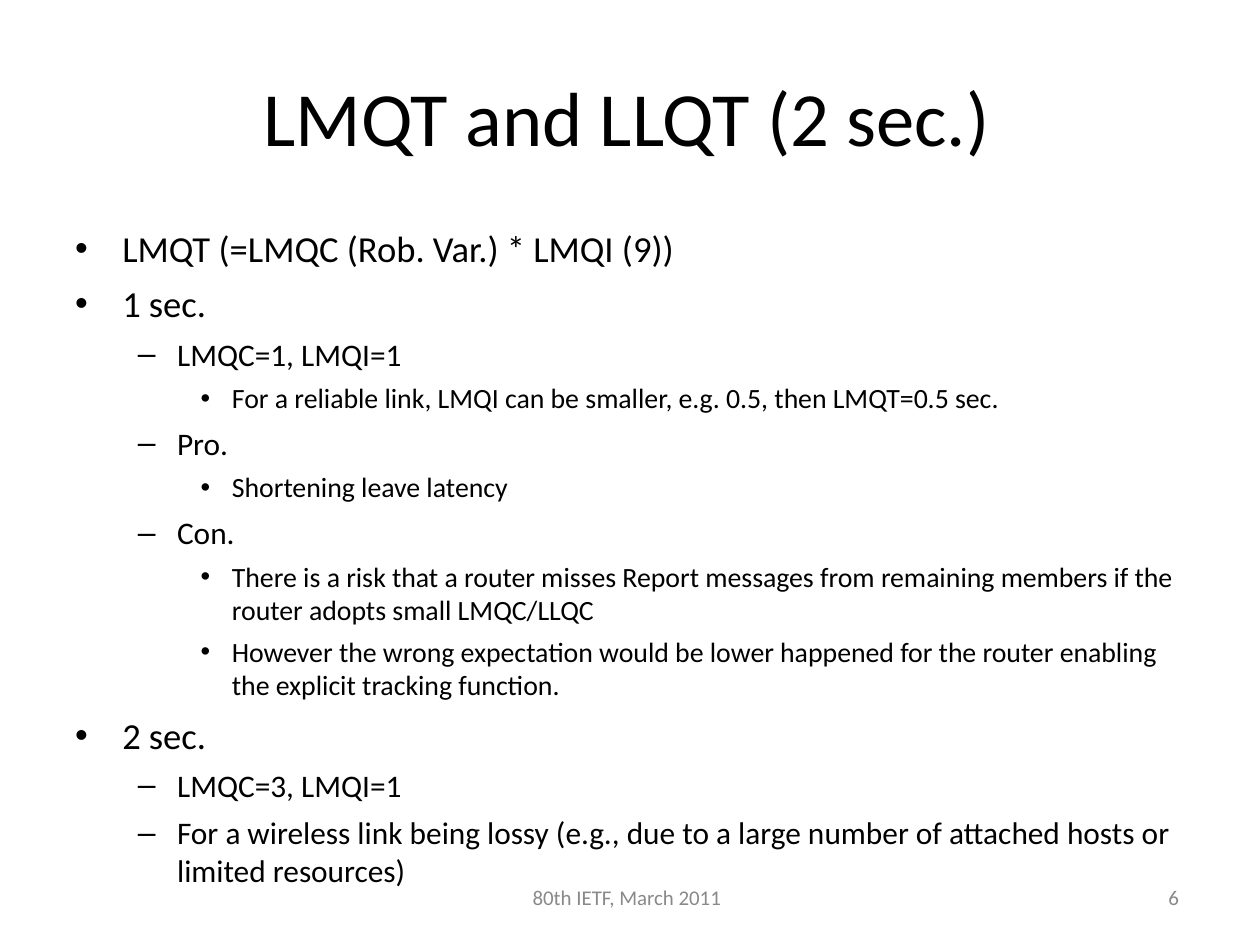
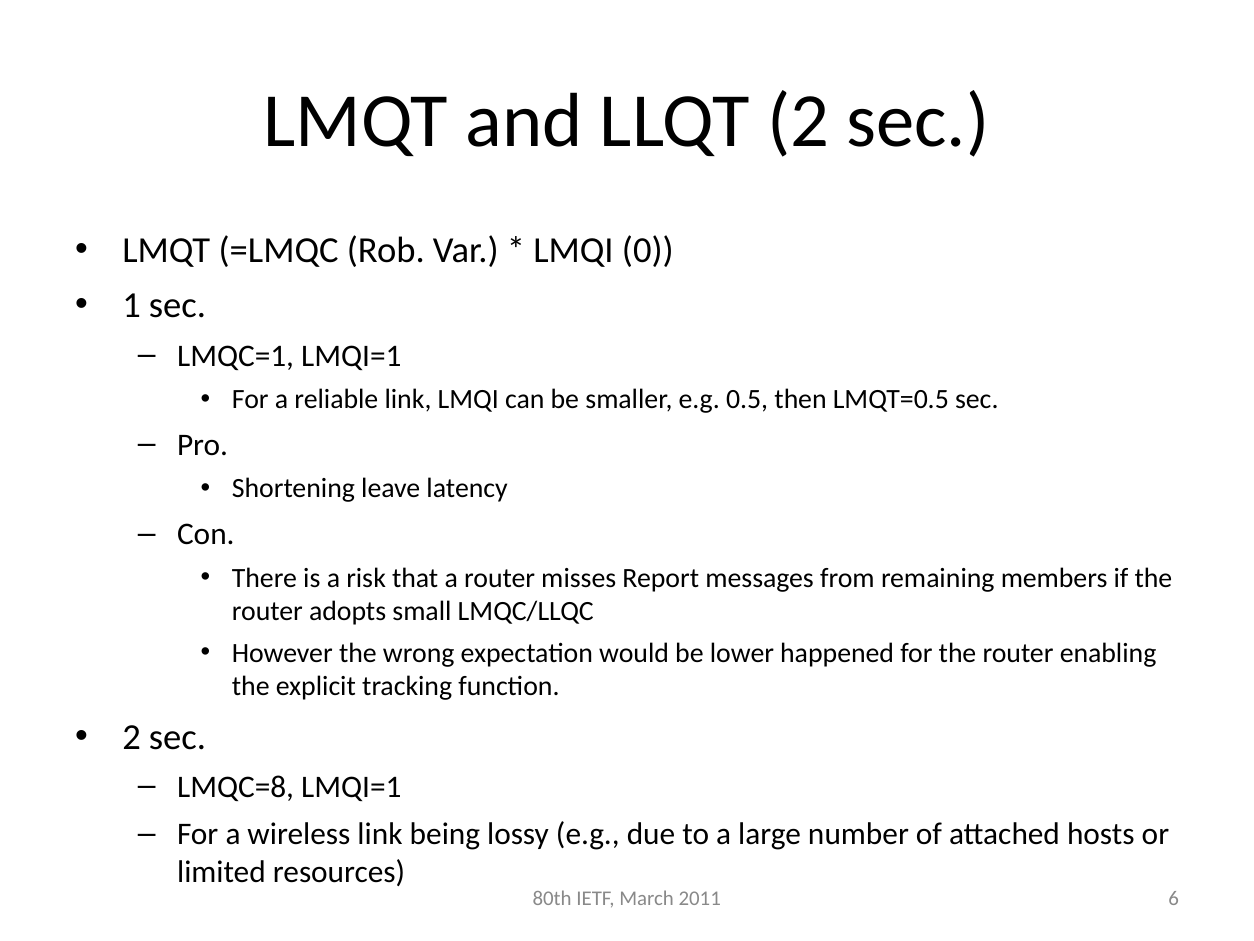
9: 9 -> 0 (648, 250)
LMQC=3: LMQC=3 -> LMQC=8 (236, 787)
